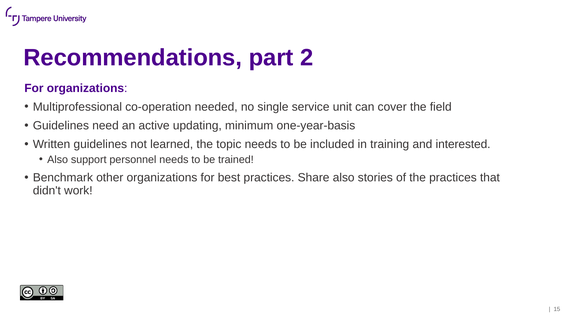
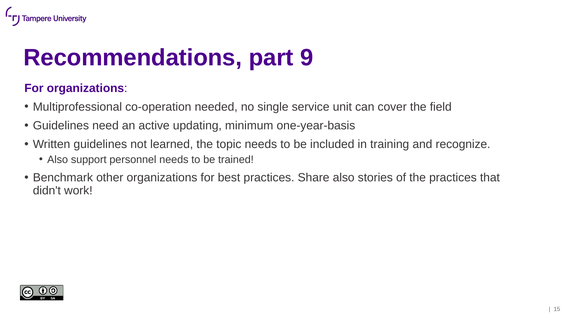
2: 2 -> 9 (307, 58)
interested: interested -> recognize (463, 145)
